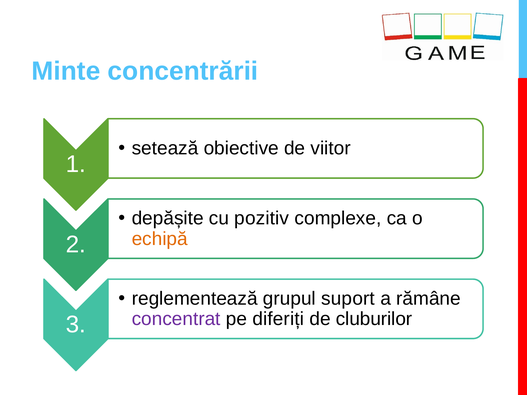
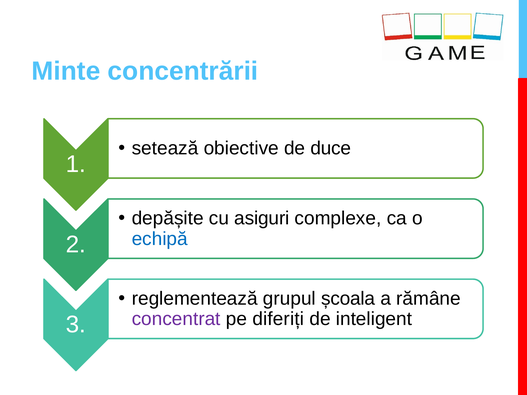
viitor: viitor -> duce (331, 148)
pozitiv: pozitiv -> asiguri (262, 218)
echipă colour: orange -> blue (160, 239)
suport: suport -> școala (348, 299)
cluburilor: cluburilor -> inteligent (374, 319)
